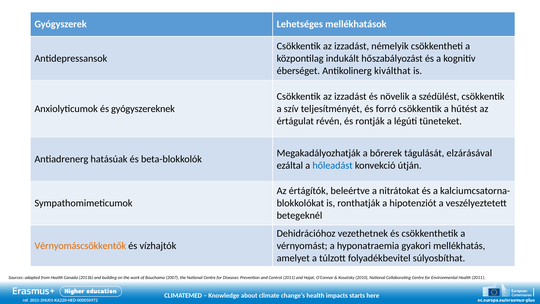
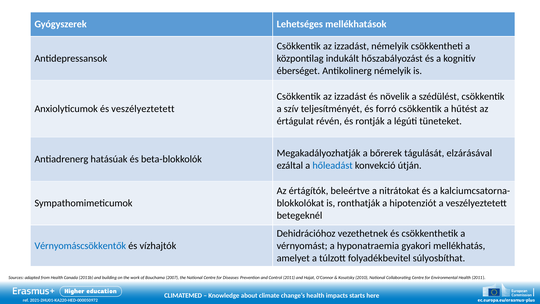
Antikolinerg kiválthat: kiválthat -> némelyik (392, 71)
és gyógyszereknek: gyógyszereknek -> veszélyeztetett (143, 109)
Vérnyomáscsökkentők colour: orange -> blue (80, 246)
